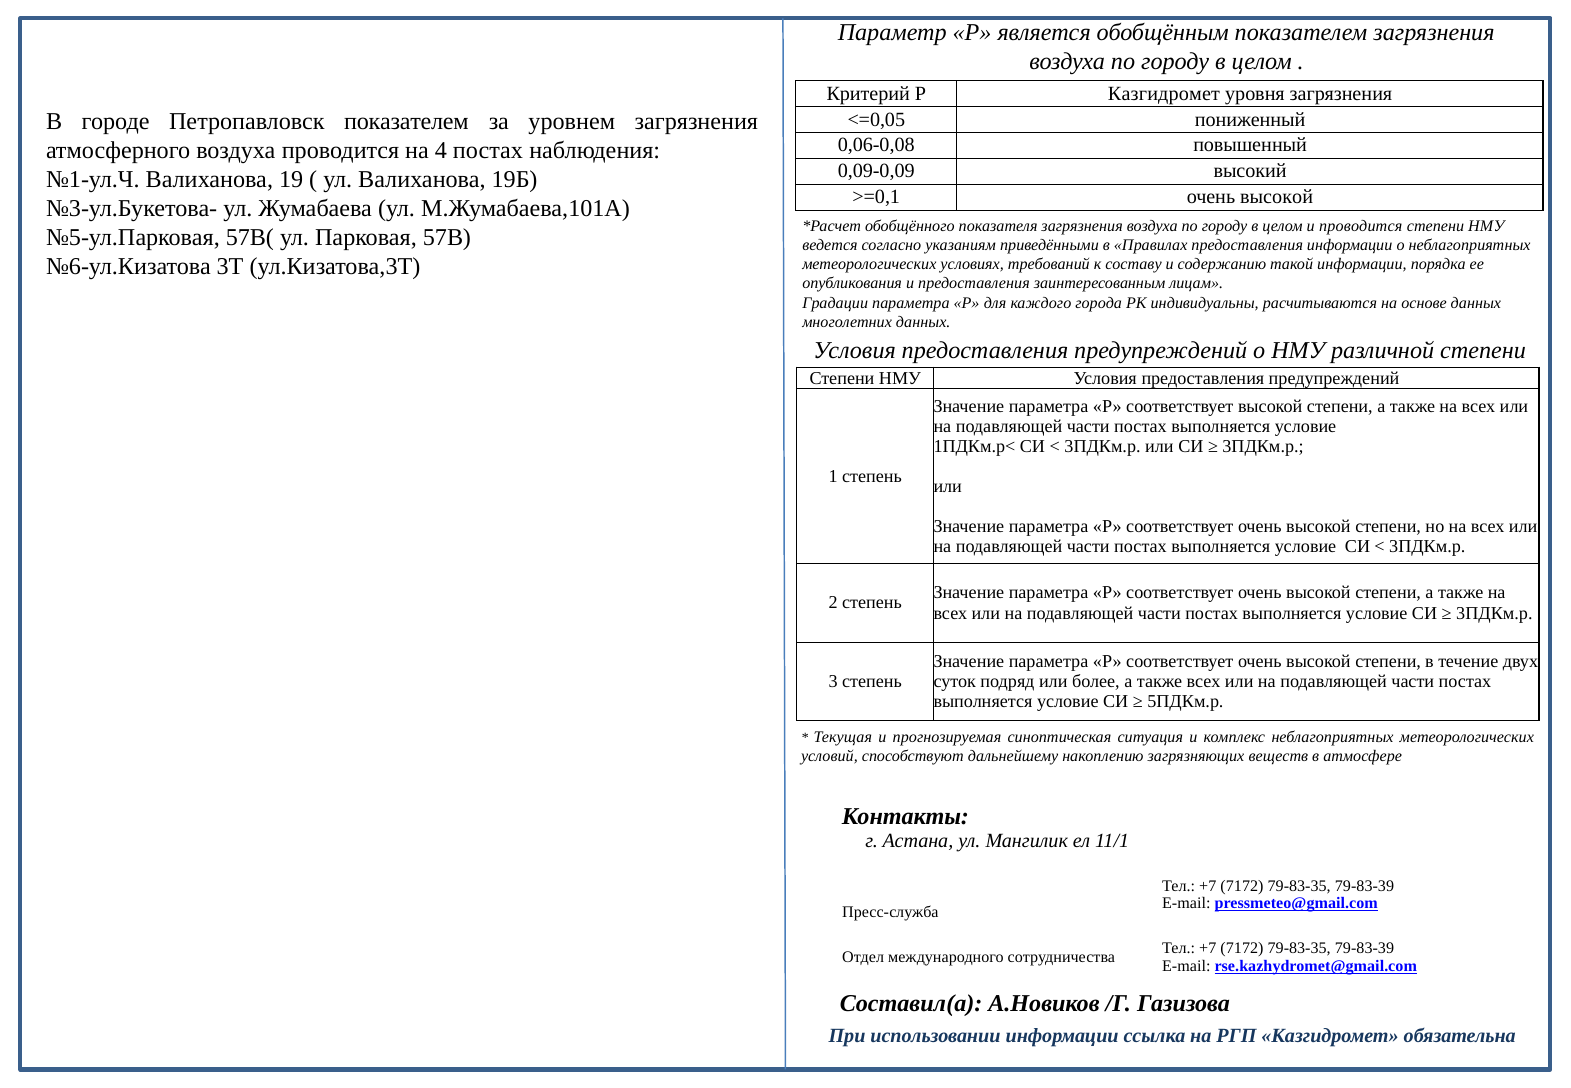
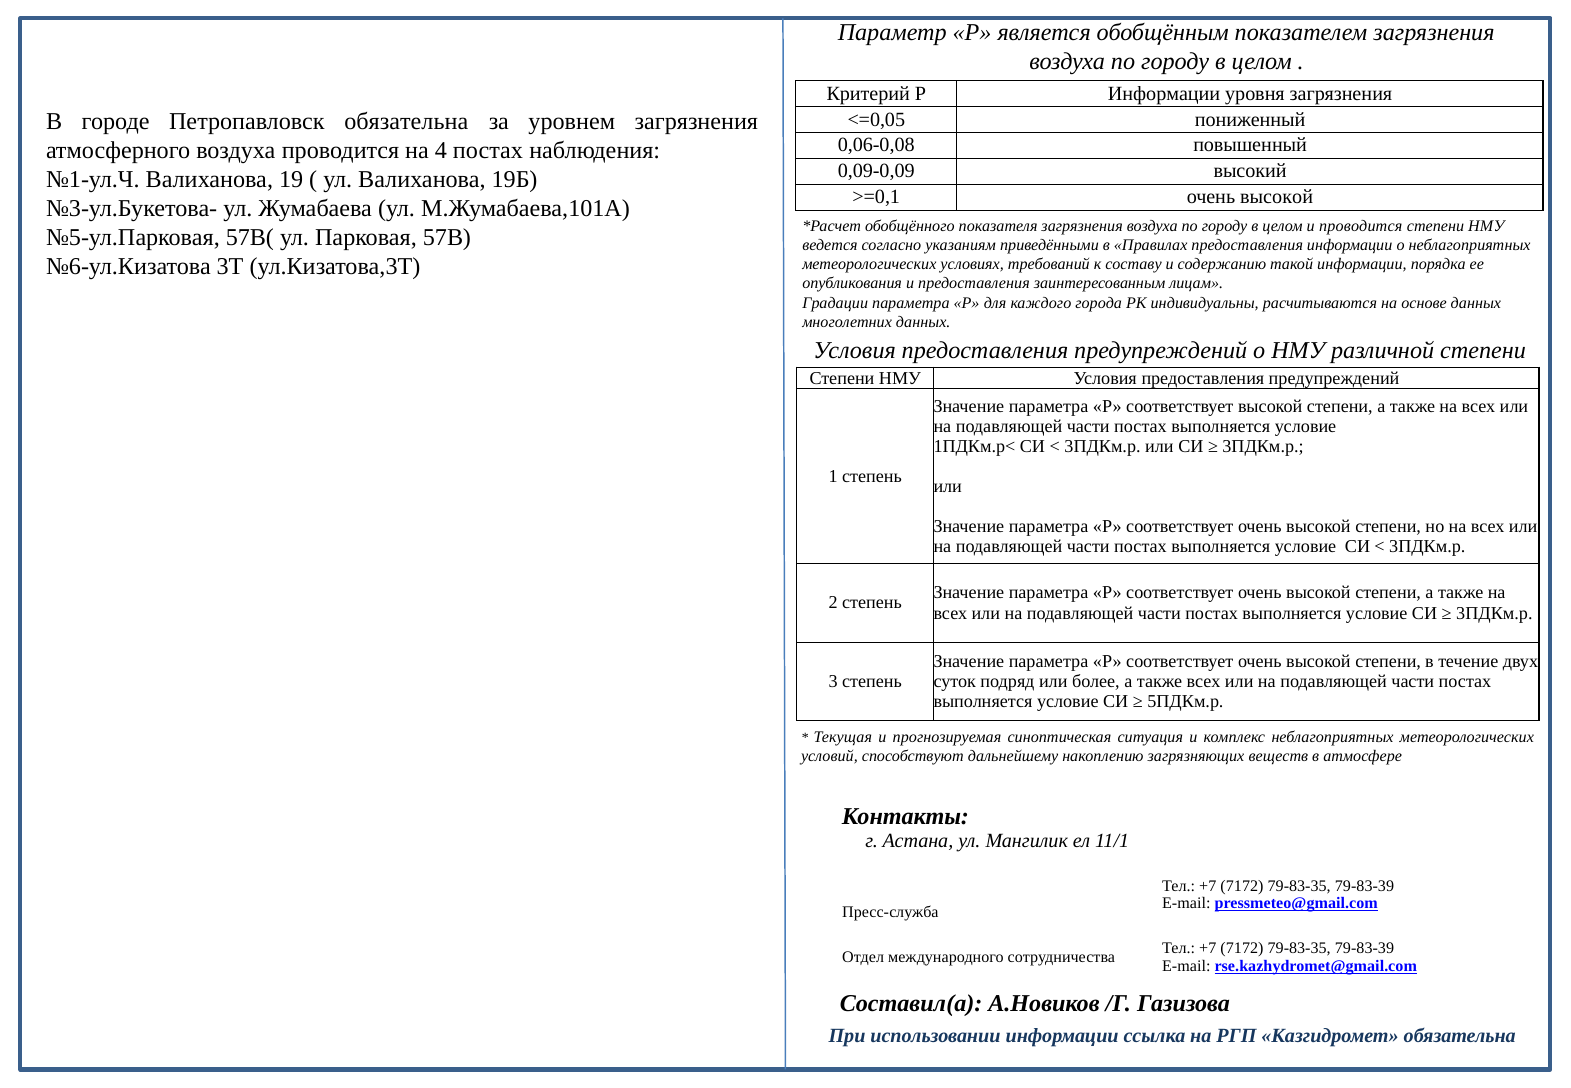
Р Казгидромет: Казгидромет -> Информации (1164, 93)
Петропавловск показателем: показателем -> обязательна (406, 122)
